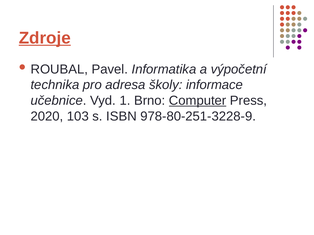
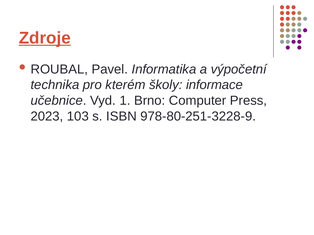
adresa: adresa -> kterém (125, 85)
Computer underline: present -> none (198, 101)
2020: 2020 -> 2023 (47, 116)
